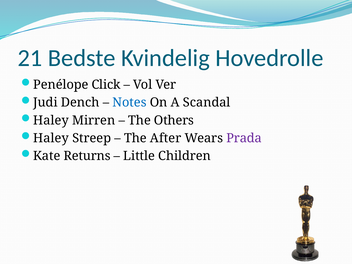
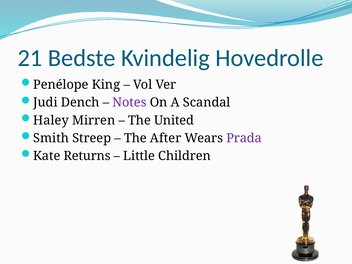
Click: Click -> King (106, 85)
Notes colour: blue -> purple (129, 103)
Others: Others -> United (174, 120)
Haley: Haley -> Smith (51, 138)
